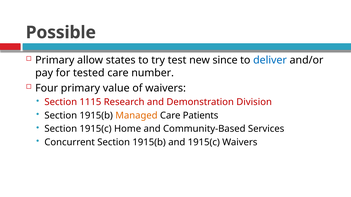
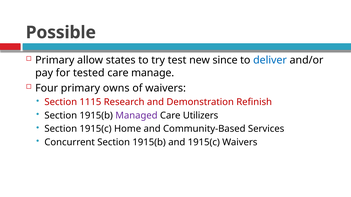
number: number -> manage (153, 73)
value: value -> owns (116, 88)
Division: Division -> Refinish (254, 102)
Managed colour: orange -> purple (136, 116)
Patients: Patients -> Utilizers (201, 116)
